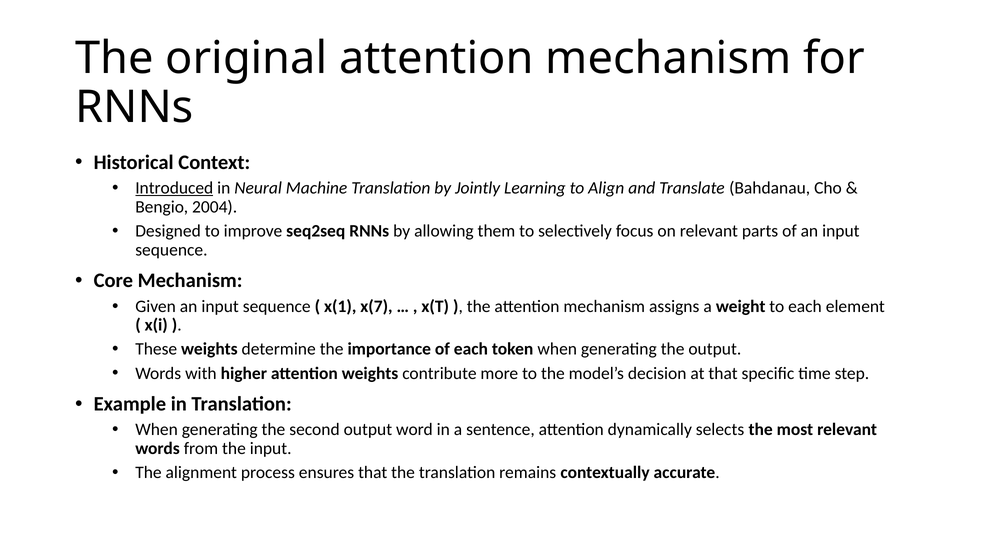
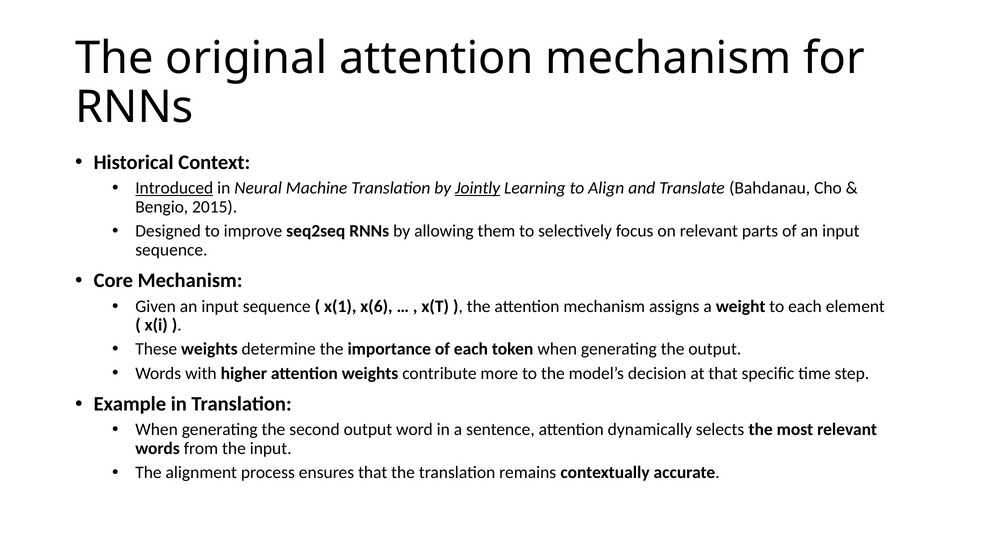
Jointly underline: none -> present (478, 188)
2004: 2004 -> 2015 (215, 207)
x(7: x(7 -> x(6 (376, 306)
